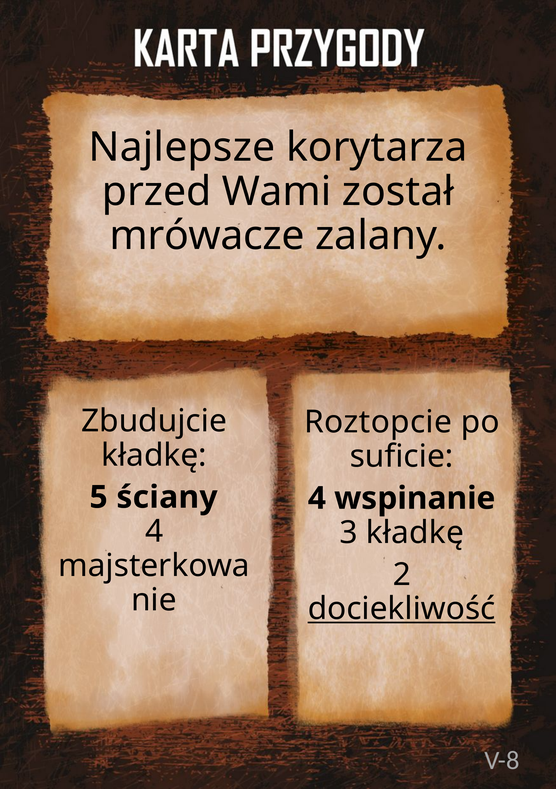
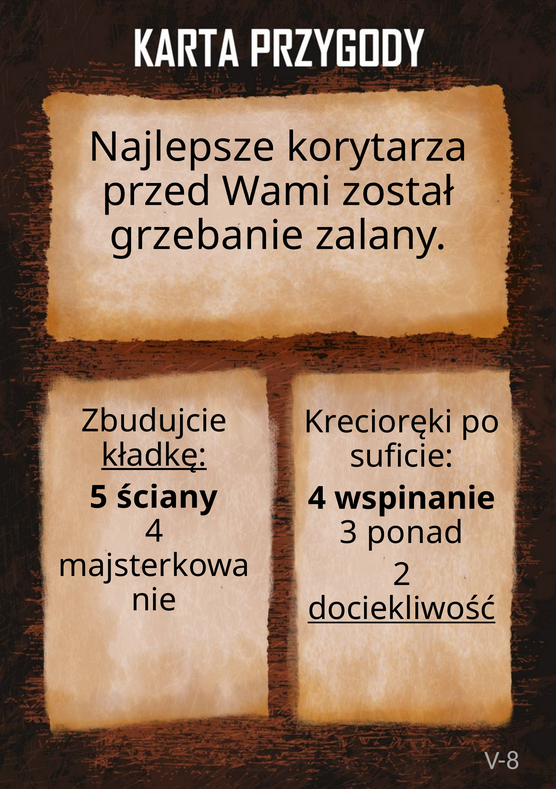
mrówacze: mrówacze -> grzebanie (207, 236)
Roztopcie: Roztopcie -> Krecioręki (378, 422)
kładkę underline: none -> present (154, 456)
3 kładkę: kładkę -> ponad (415, 533)
